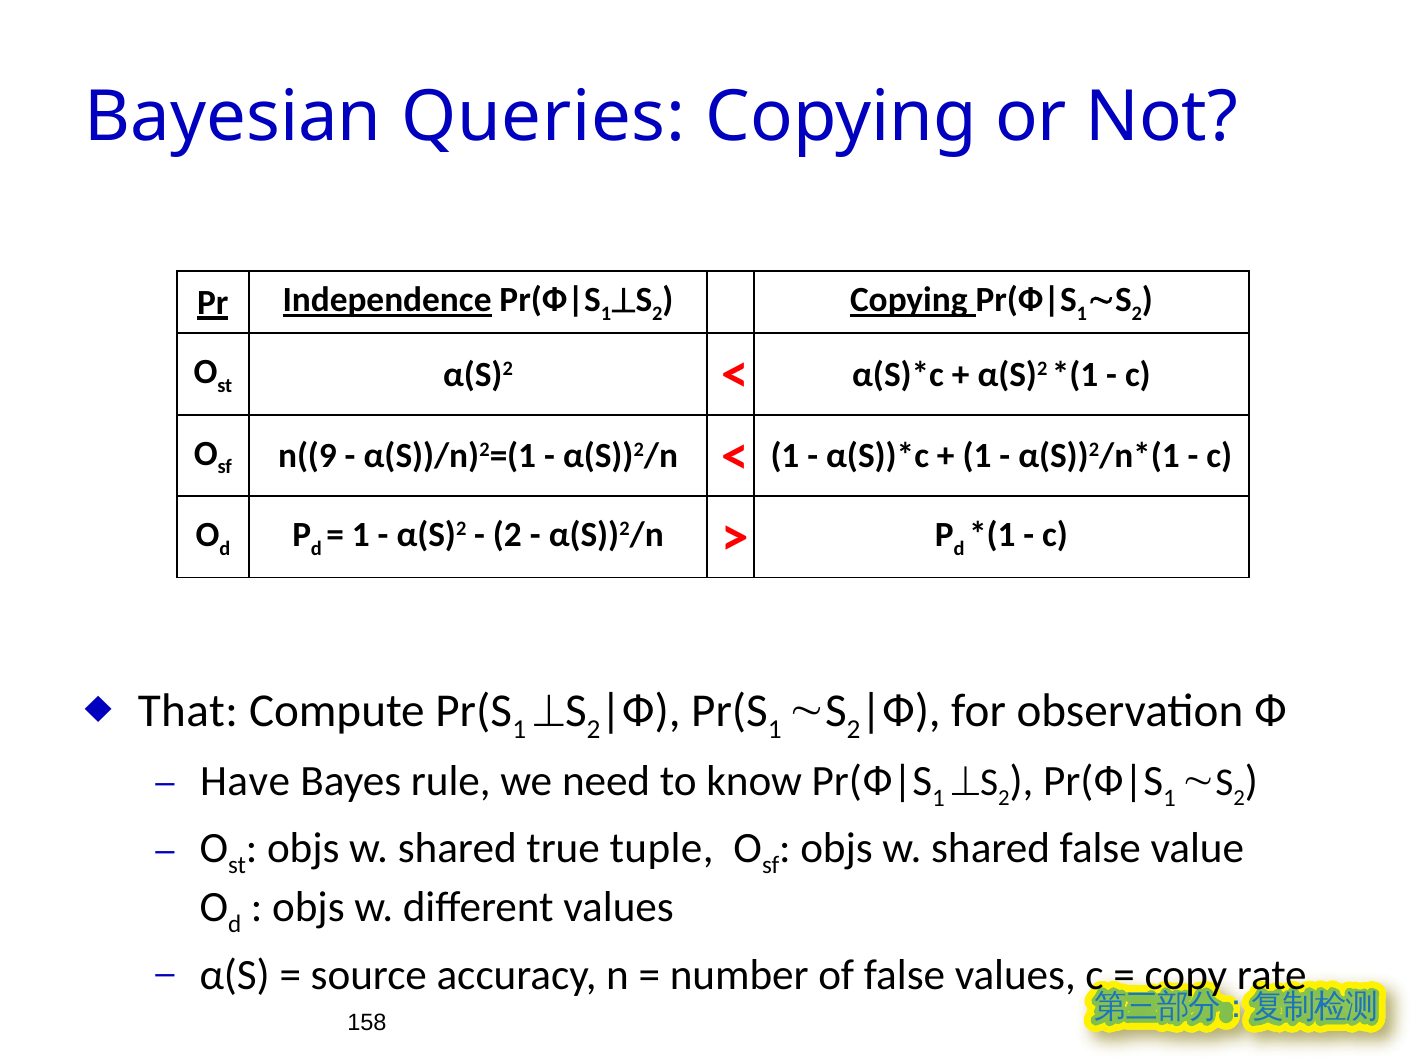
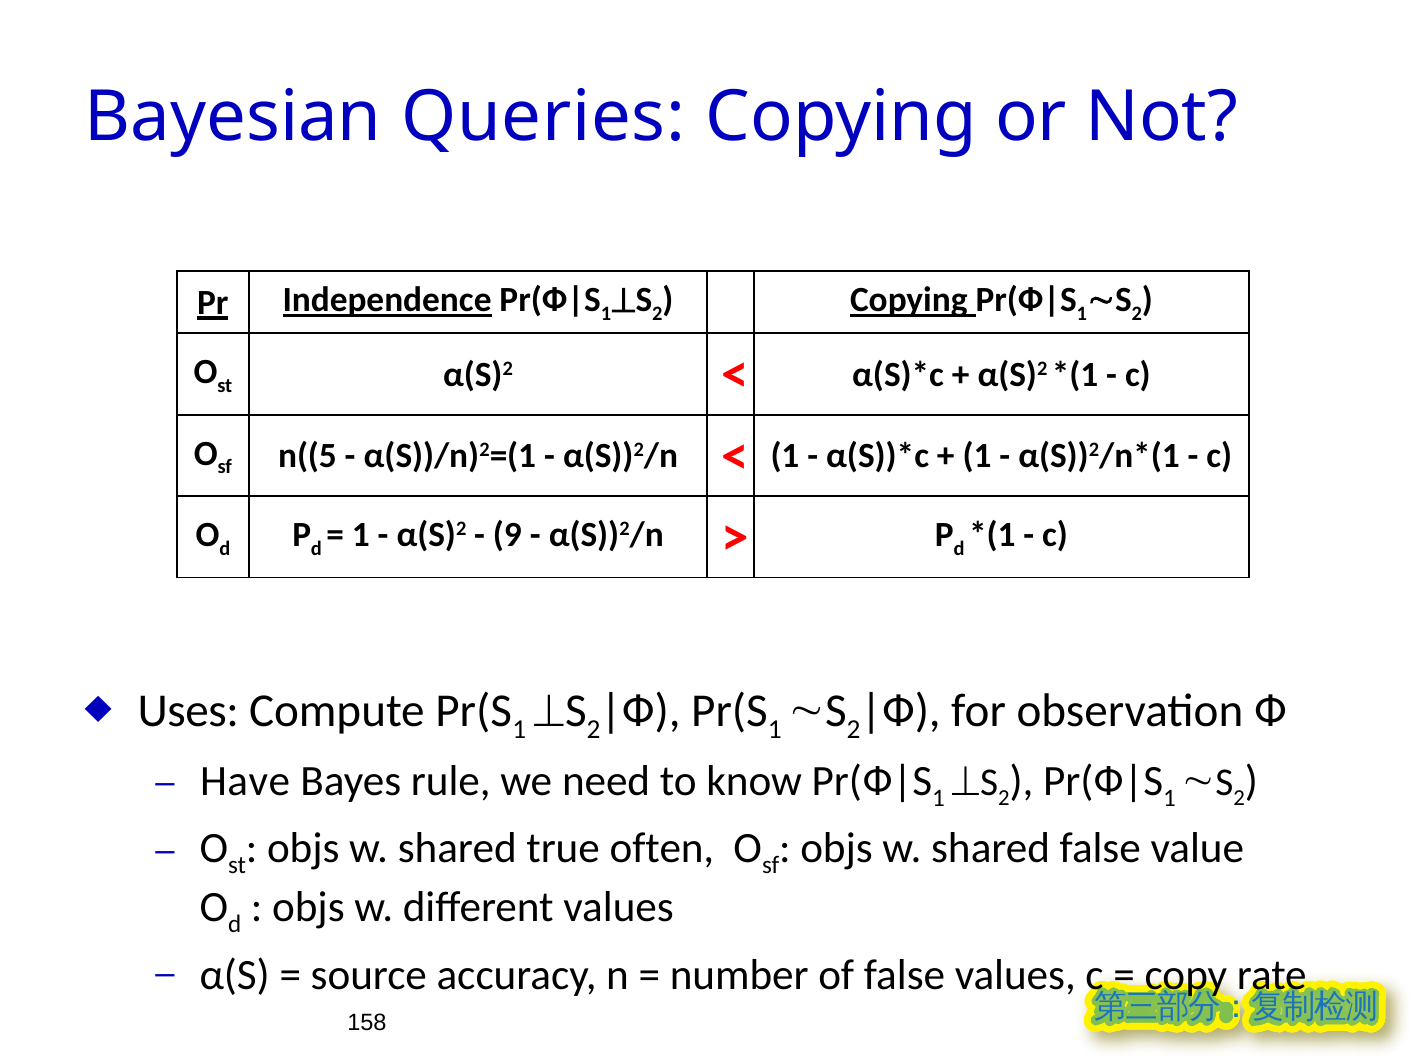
n((9: n((9 -> n((5 (307, 456)
2: 2 -> 9 (507, 535)
That: That -> Uses (188, 710)
tuple: tuple -> often (662, 848)
